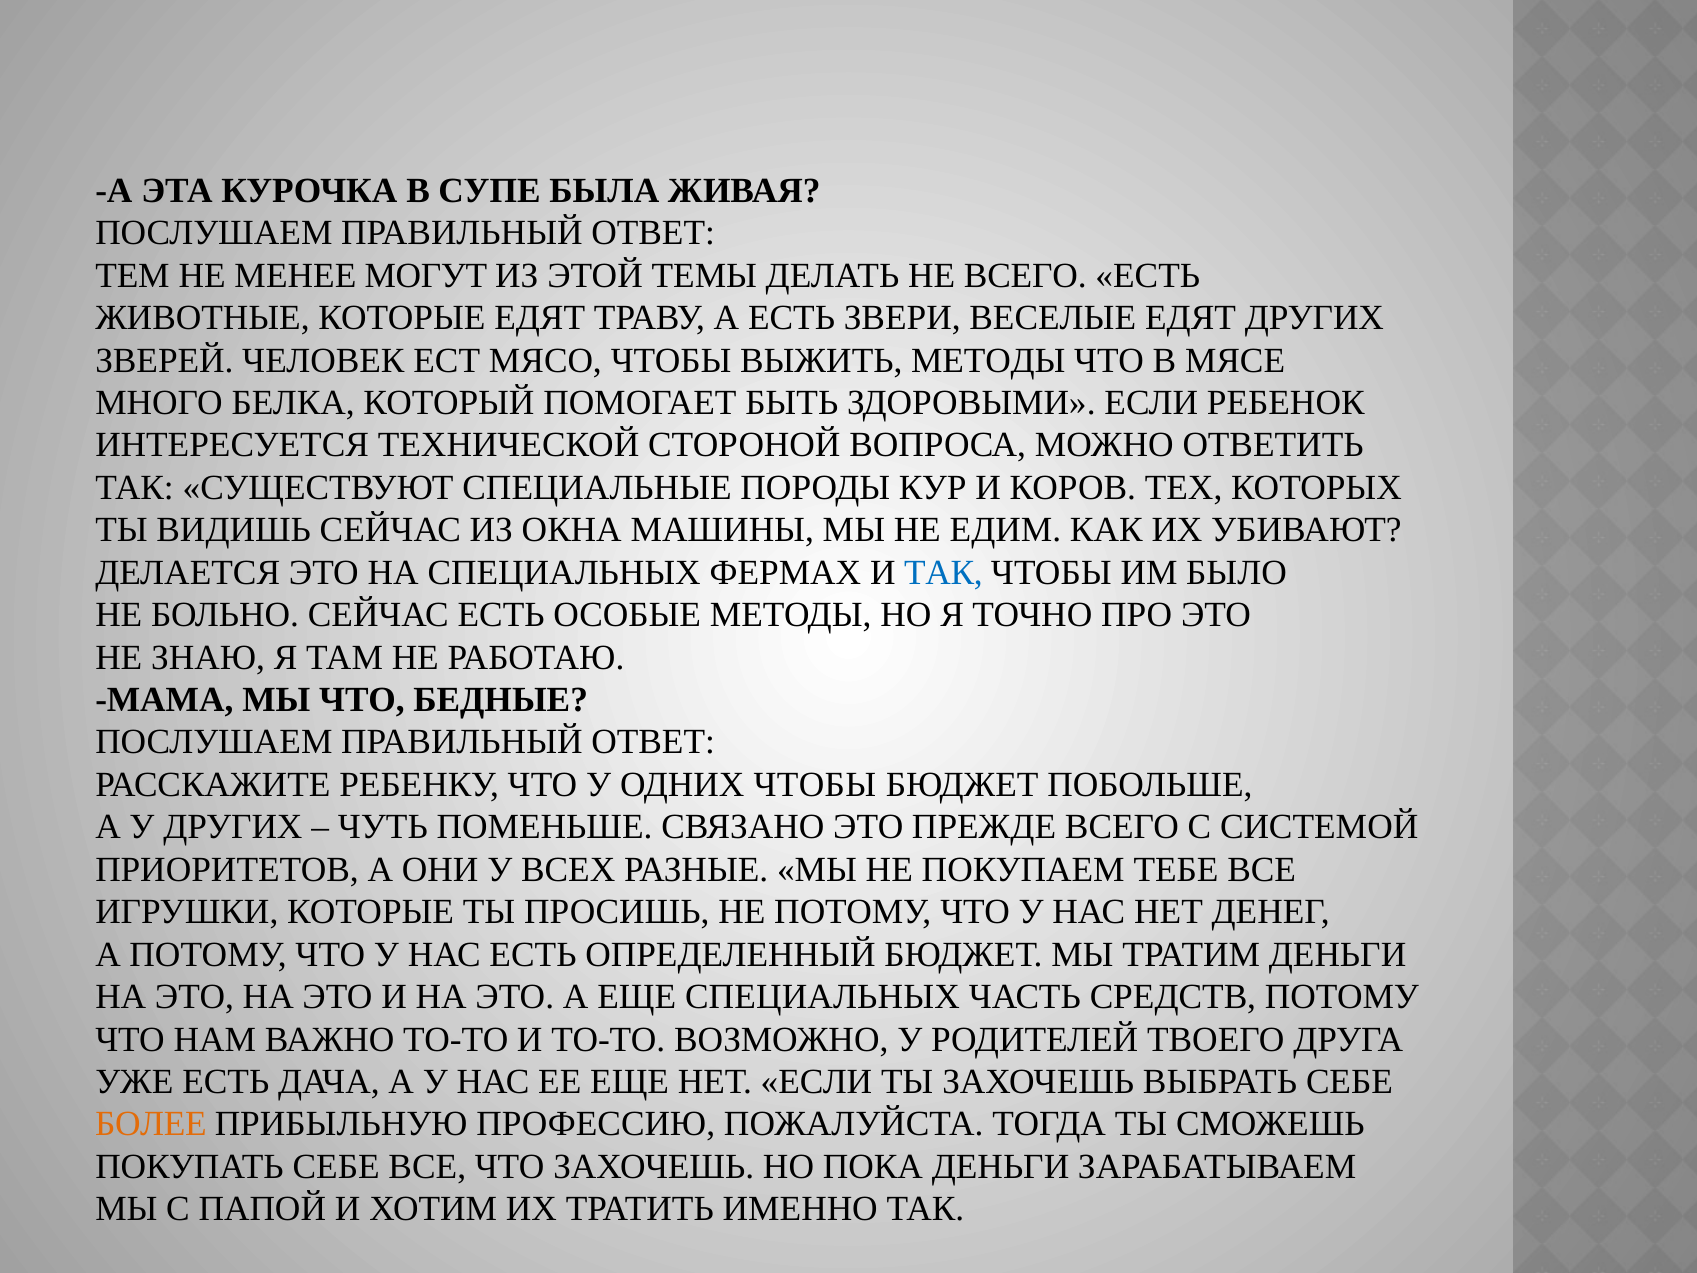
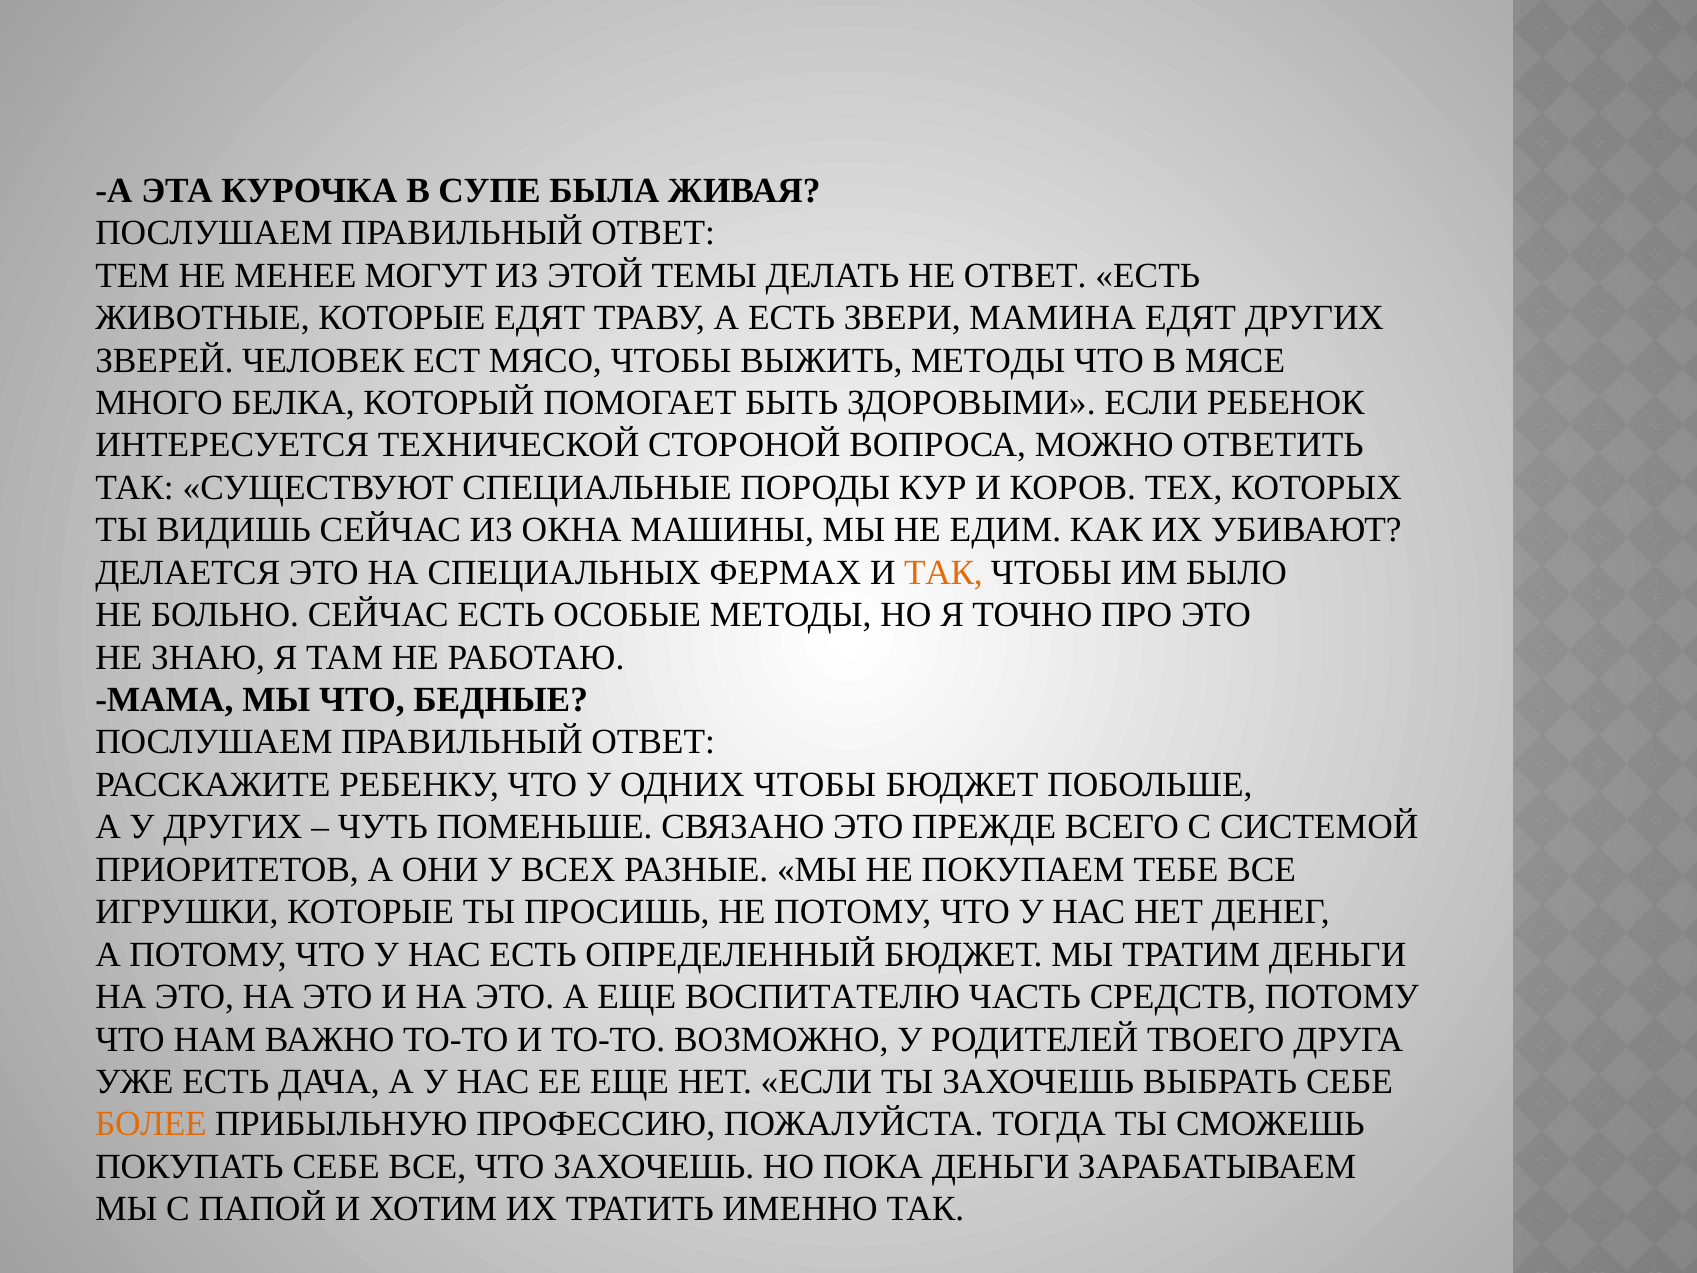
НЕ ВСЕГО: ВСЕГО -> ОТВЕТ (1025, 275)
ВЕСЕЛЫЕ: ВЕСЕЛЫЕ -> МАМИНА (1053, 318)
ТАК colour: blue -> orange (943, 572)
ЕЩЕ СПЕЦИАЛЬНЫХ: СПЕЦИАЛЬНЫХ -> ВОСПИТАТЕЛЮ (822, 997)
